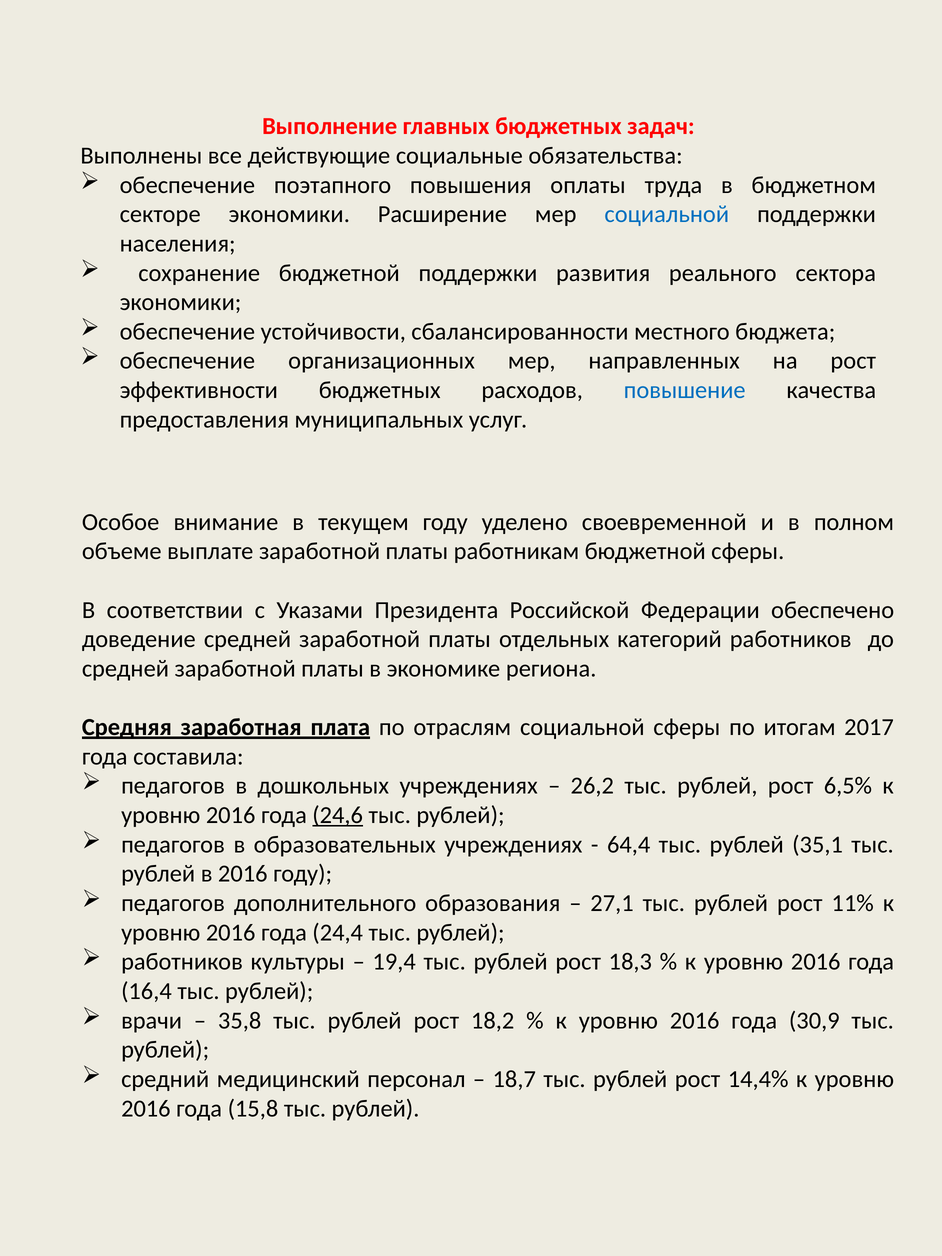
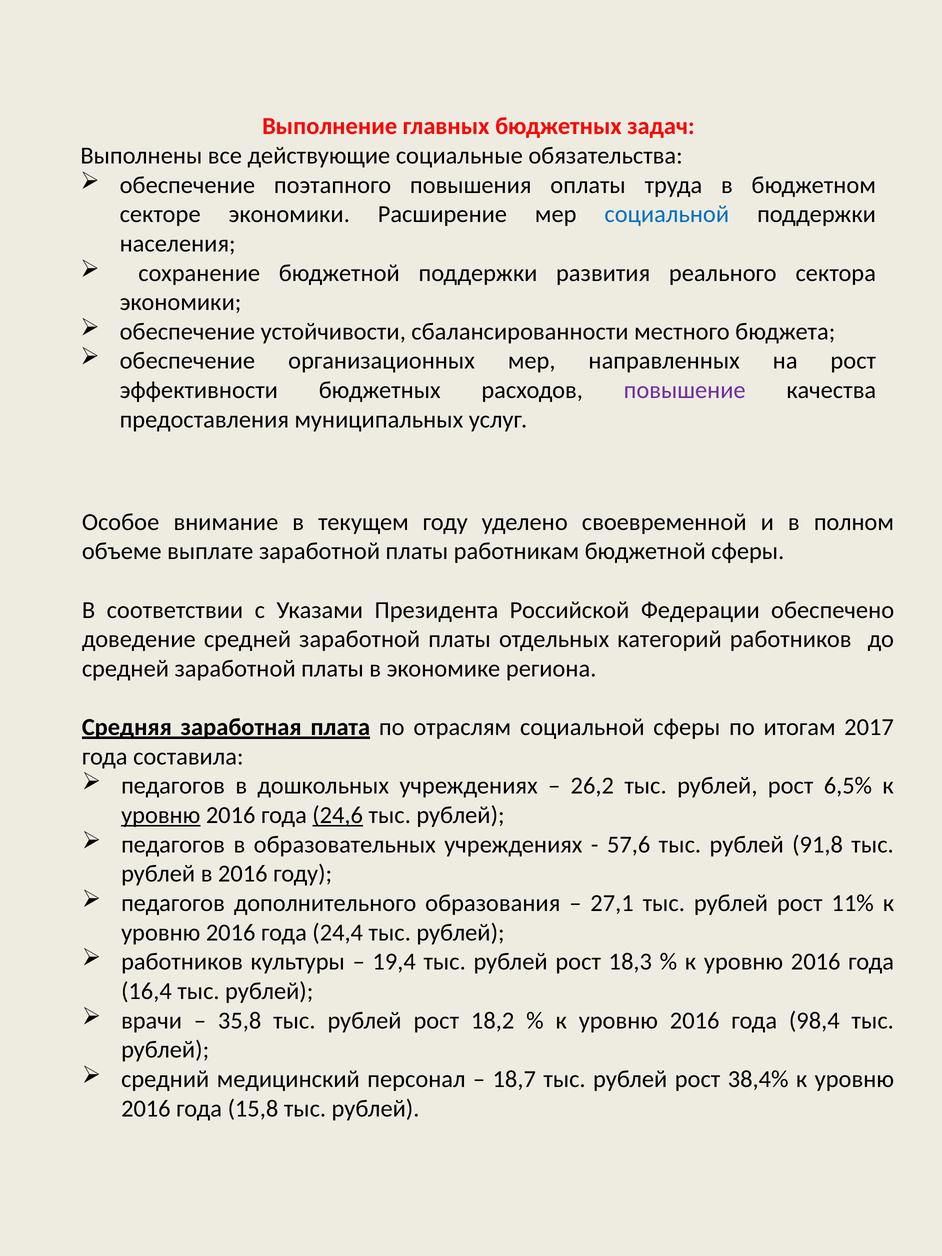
повышение colour: blue -> purple (685, 390)
уровню underline: none -> present (161, 815)
64,4: 64,4 -> 57,6 (629, 845)
35,1: 35,1 -> 91,8 (818, 845)
30,9: 30,9 -> 98,4 (814, 1020)
14,4%: 14,4% -> 38,4% (758, 1079)
